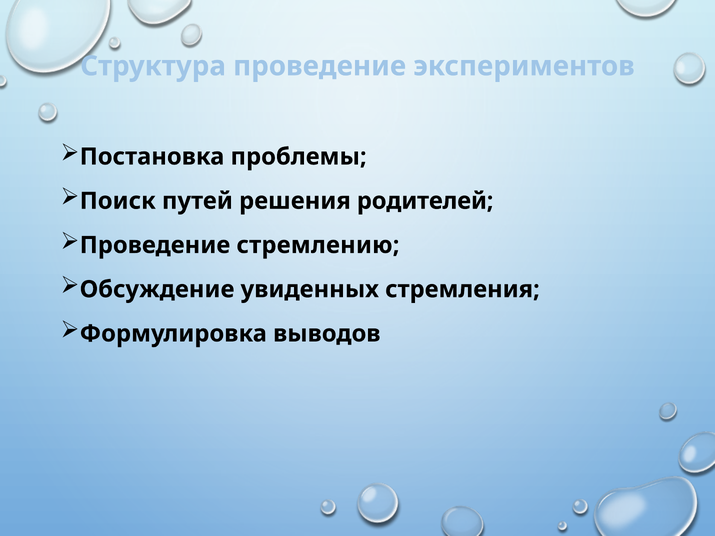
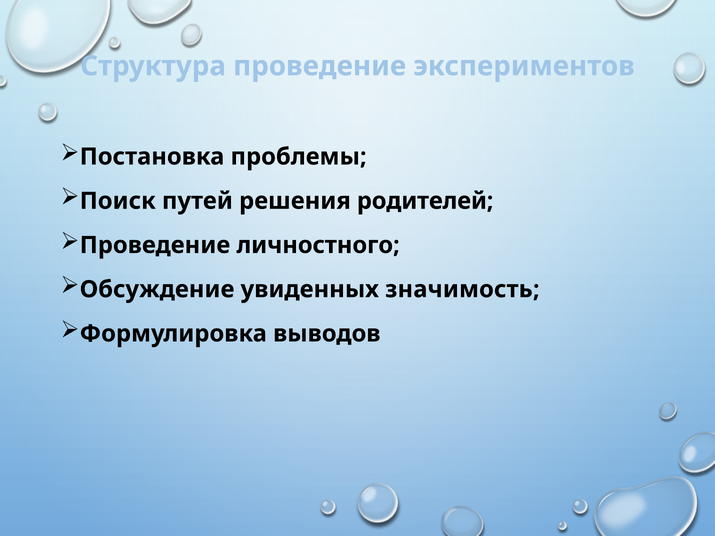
стремлению: стремлению -> личностного (318, 245)
стремления: стремления -> значимость (462, 290)
